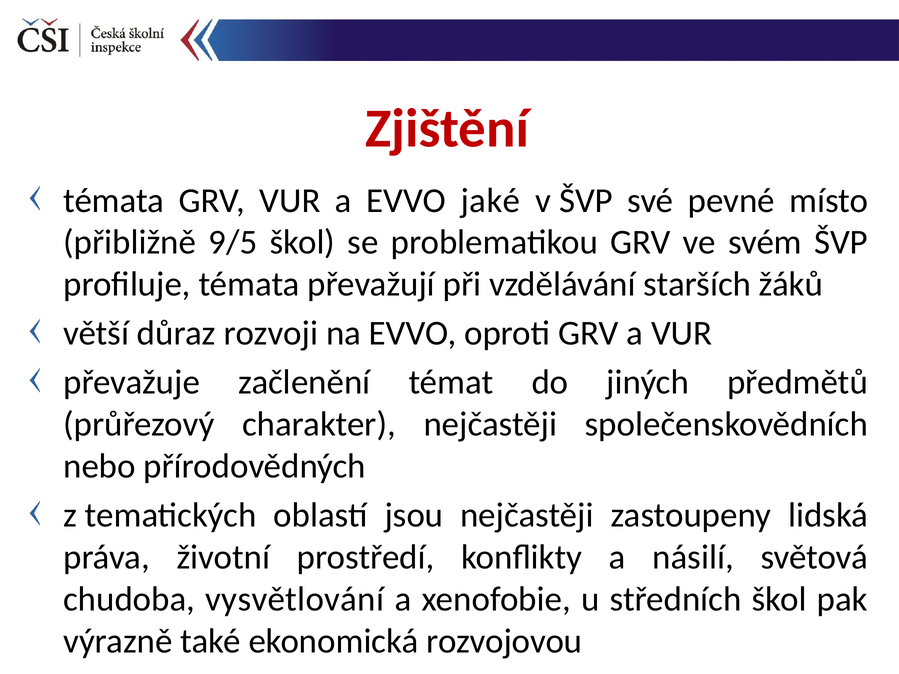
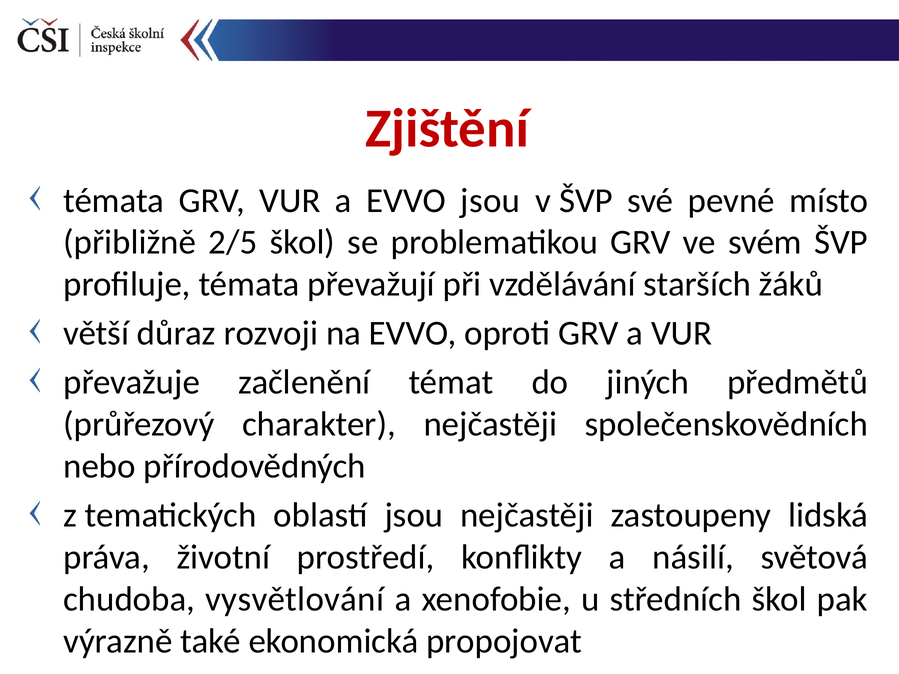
EVVO jaké: jaké -> jsou (490, 201)
9/5: 9/5 -> 2/5 (233, 243)
rozvojovou: rozvojovou -> propojovat (504, 641)
